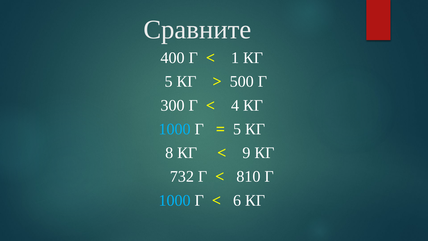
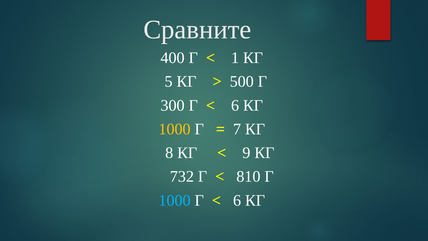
4: 4 -> 6 (235, 105)
1000 colour: light blue -> yellow (175, 129)
5: 5 -> 7 (237, 129)
